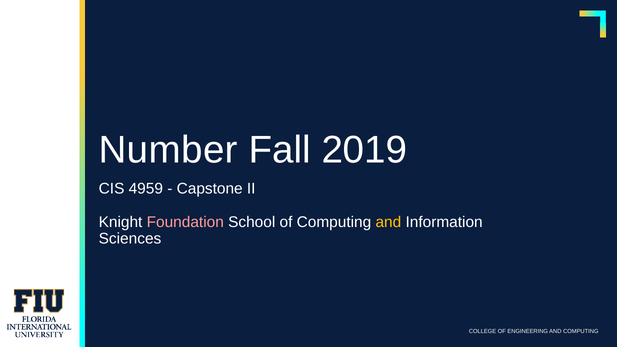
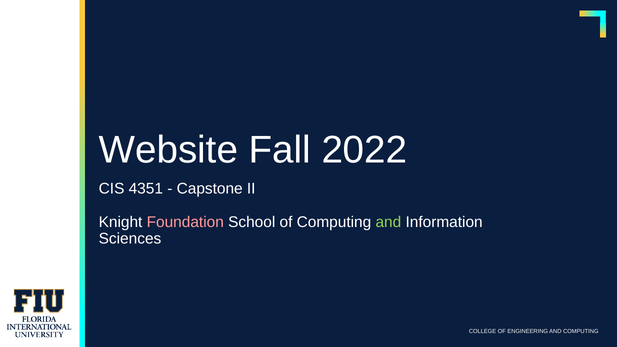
Number: Number -> Website (168, 150)
2019: 2019 -> 2022 (364, 150)
4959: 4959 -> 4351 (146, 189)
and colour: yellow -> light green (388, 222)
